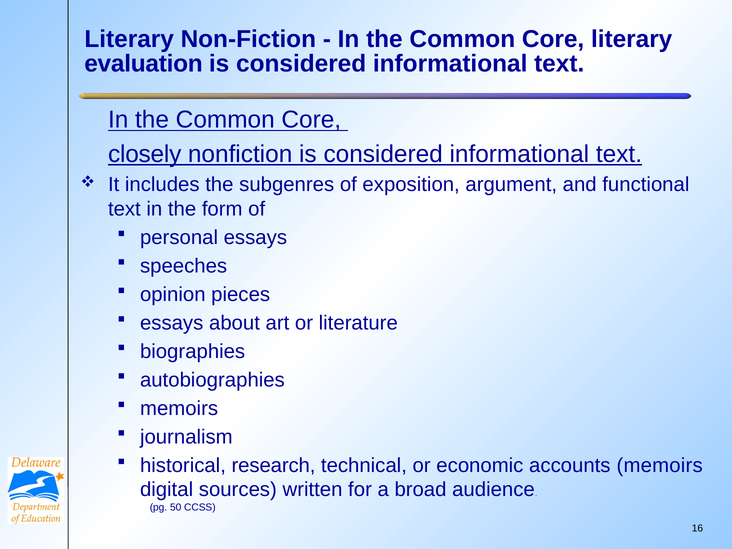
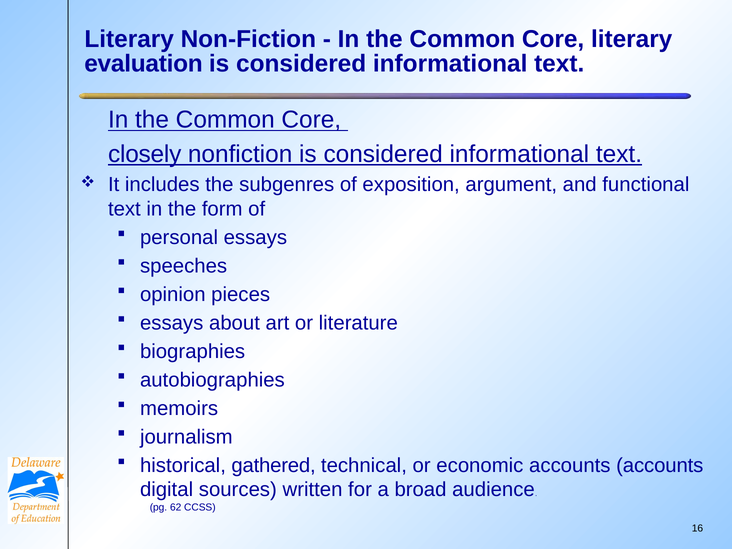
research: research -> gathered (274, 465)
accounts memoirs: memoirs -> accounts (660, 465)
50: 50 -> 62 (176, 507)
